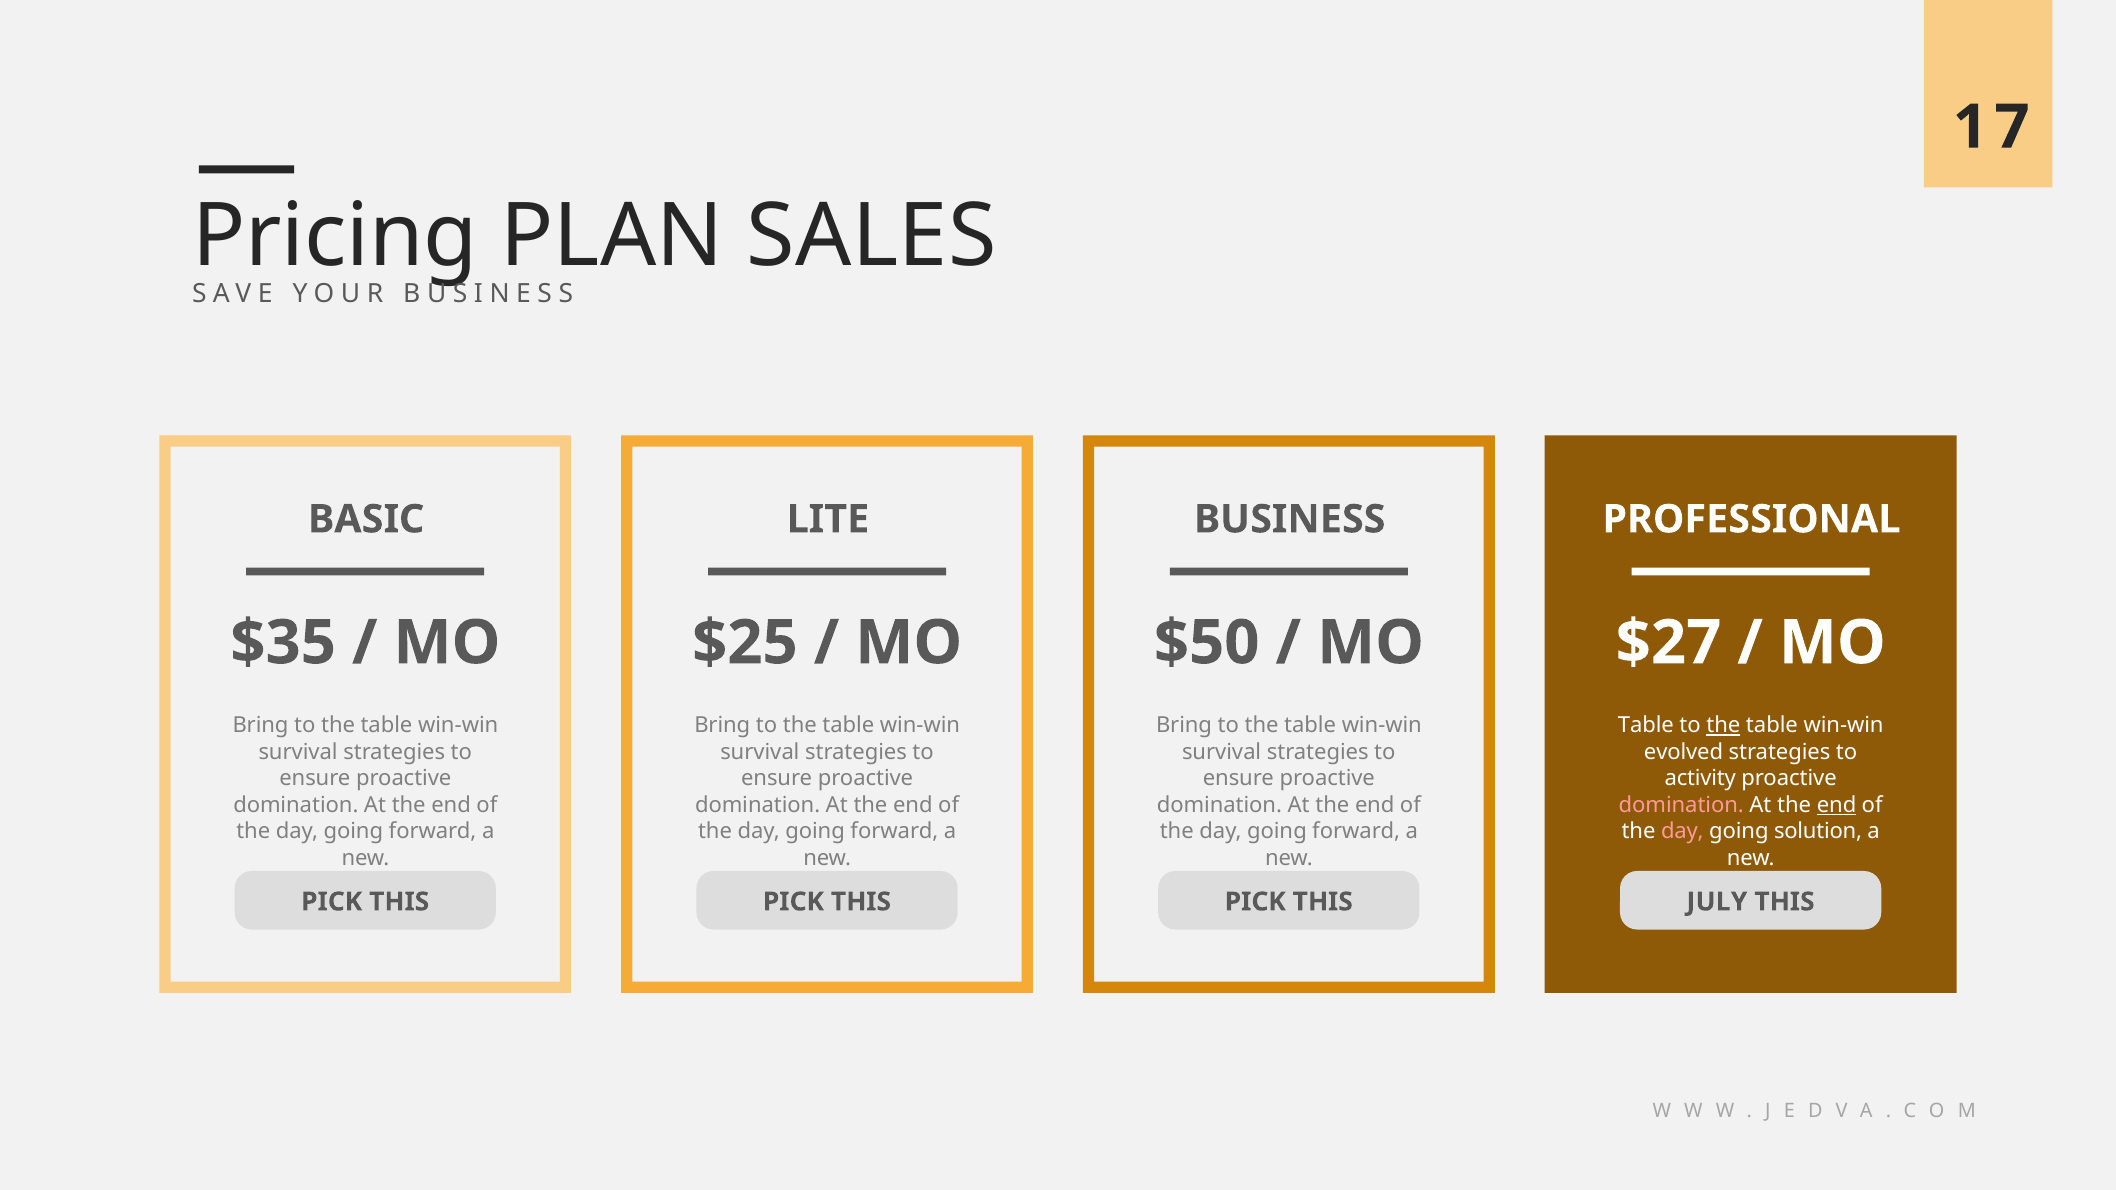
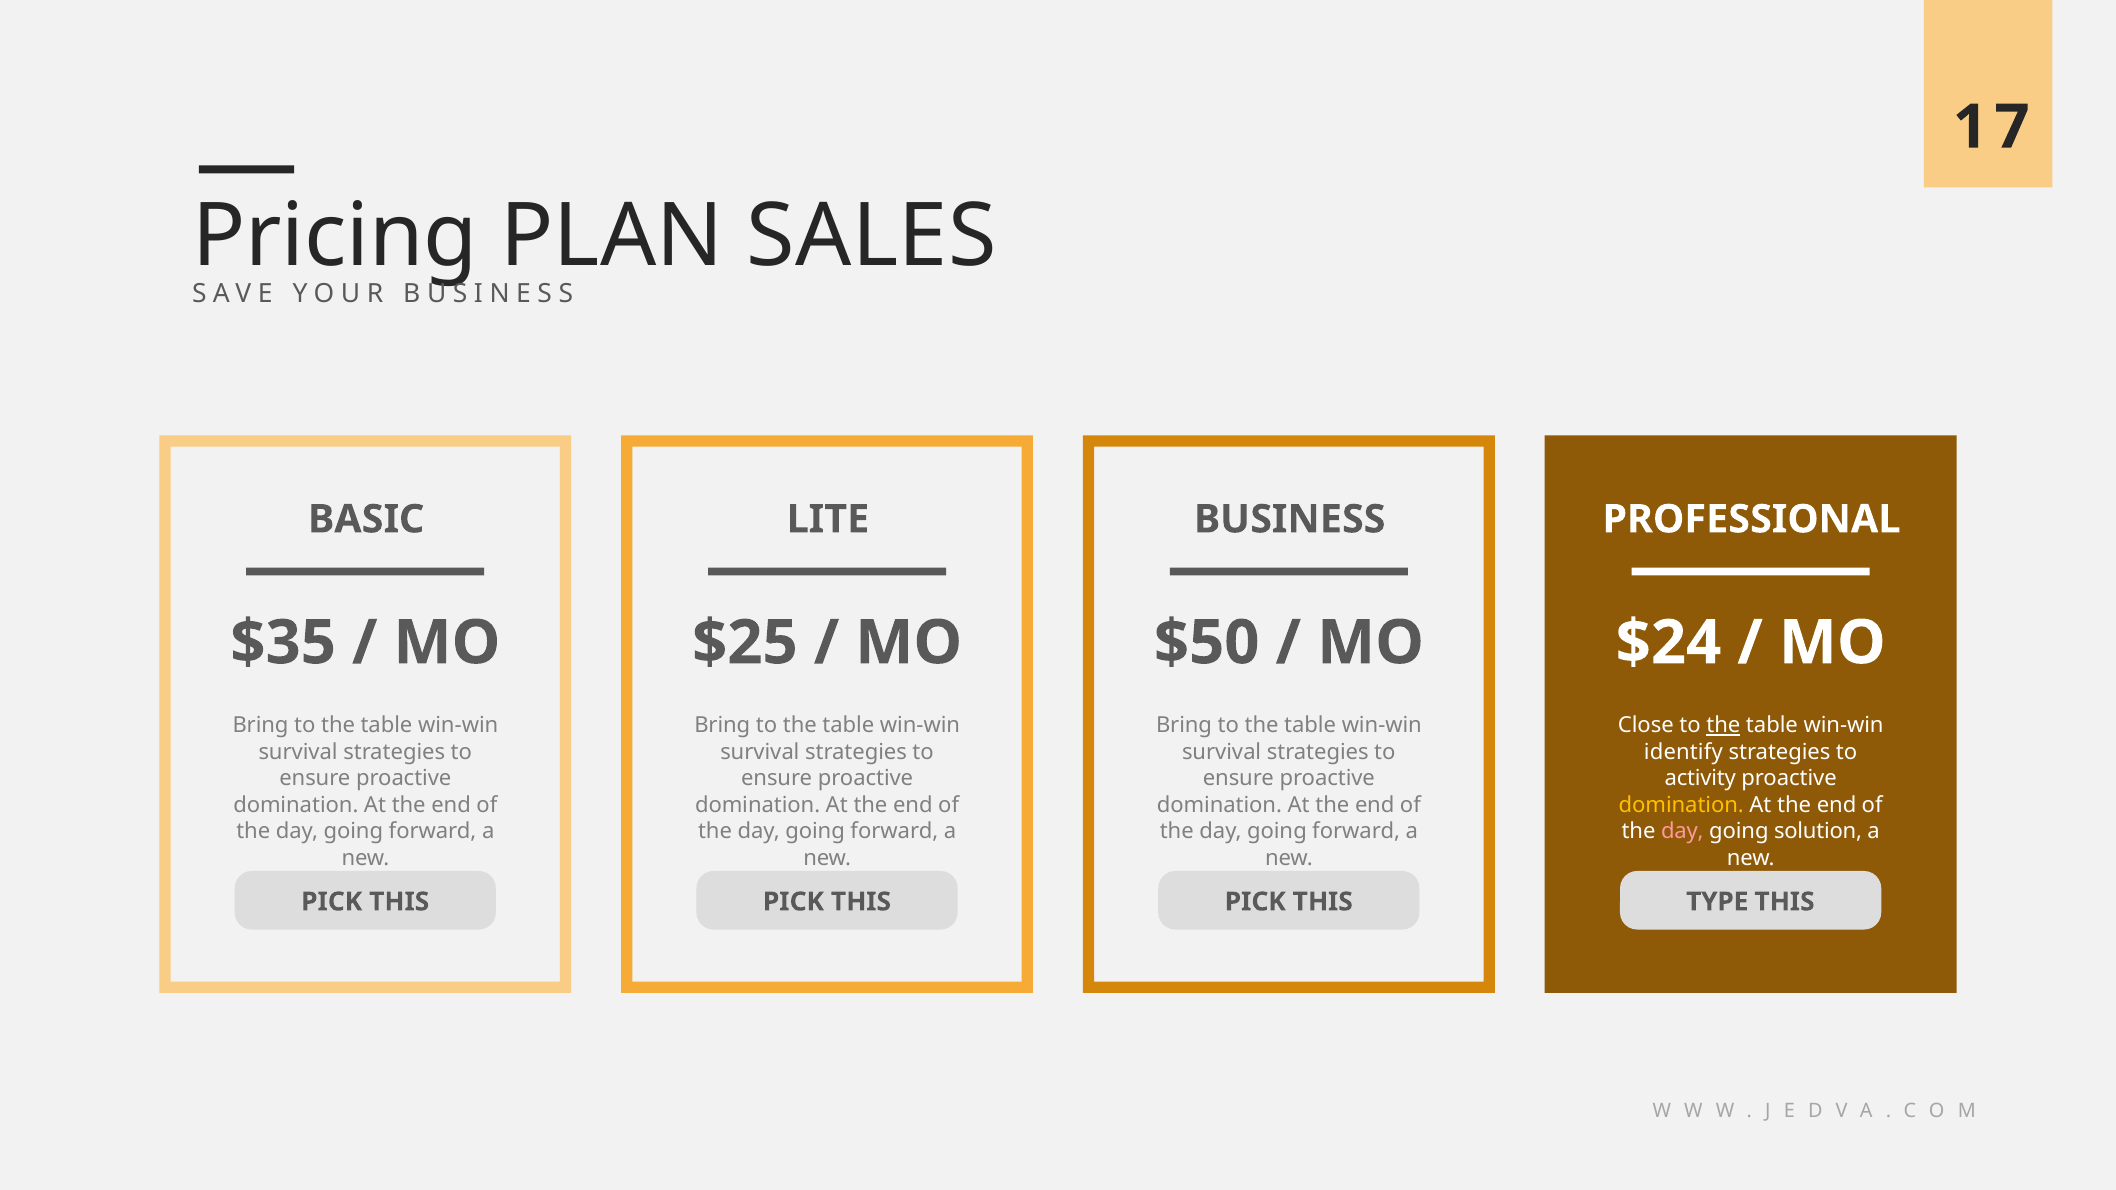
$27: $27 -> $24 (1669, 643)
Table: Table -> Close (1646, 726)
evolved: evolved -> identify (1683, 752)
domination colour: pink -> yellow (1681, 805)
end underline: present -> none (1837, 805)
JULY: JULY -> TYPE (1717, 902)
